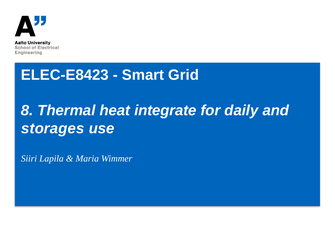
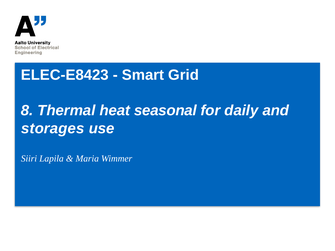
integrate: integrate -> seasonal (165, 111)
